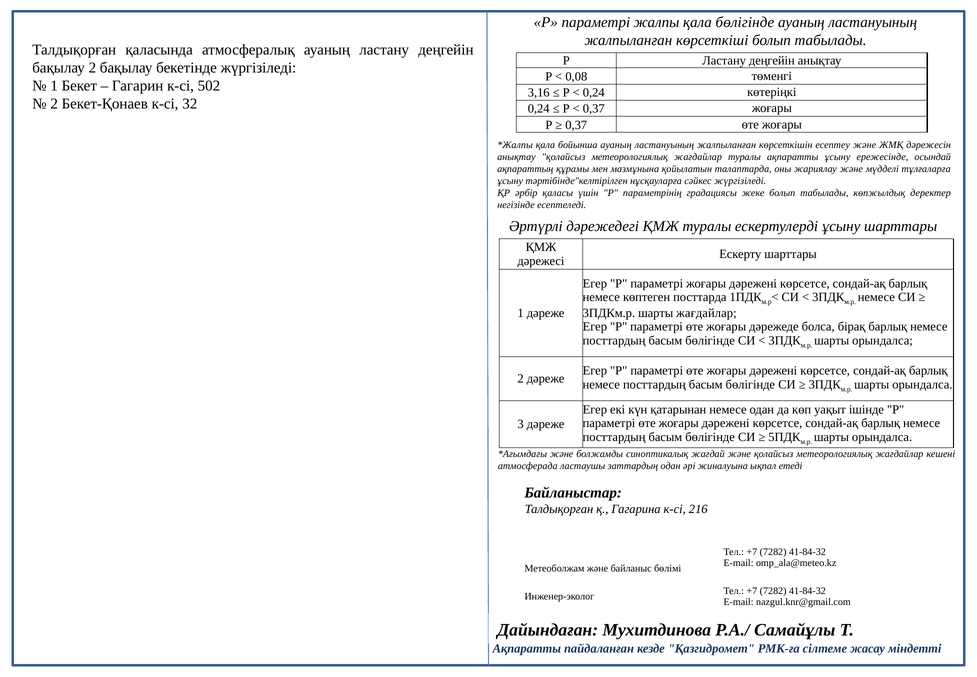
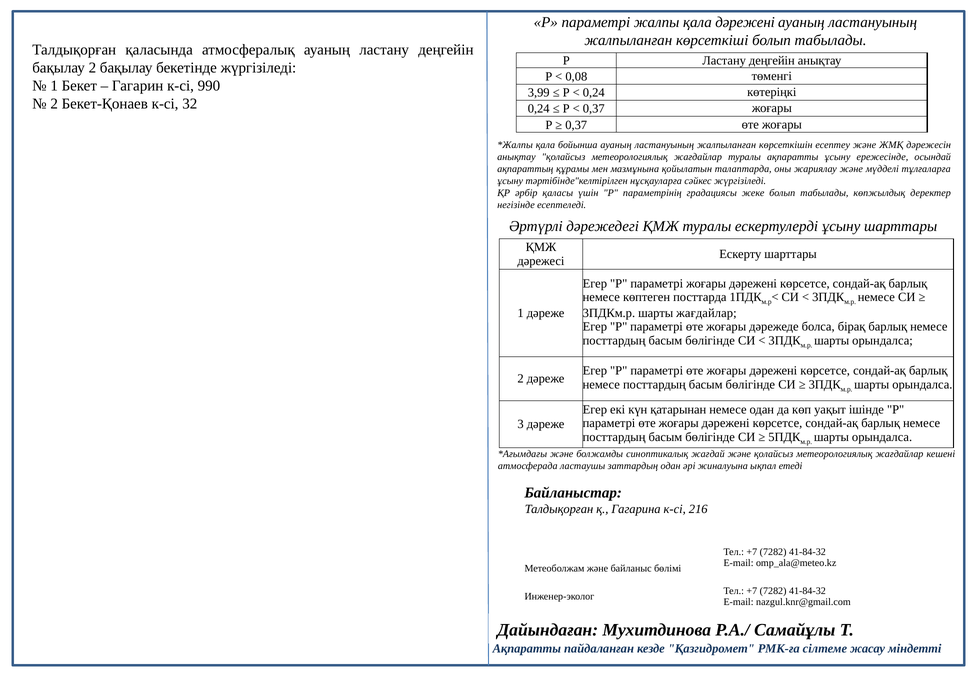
қала бөлігінде: бөлігінде -> дәрежені (745, 22)
502: 502 -> 990 (209, 86)
3,16: 3,16 -> 3,99 (539, 93)
